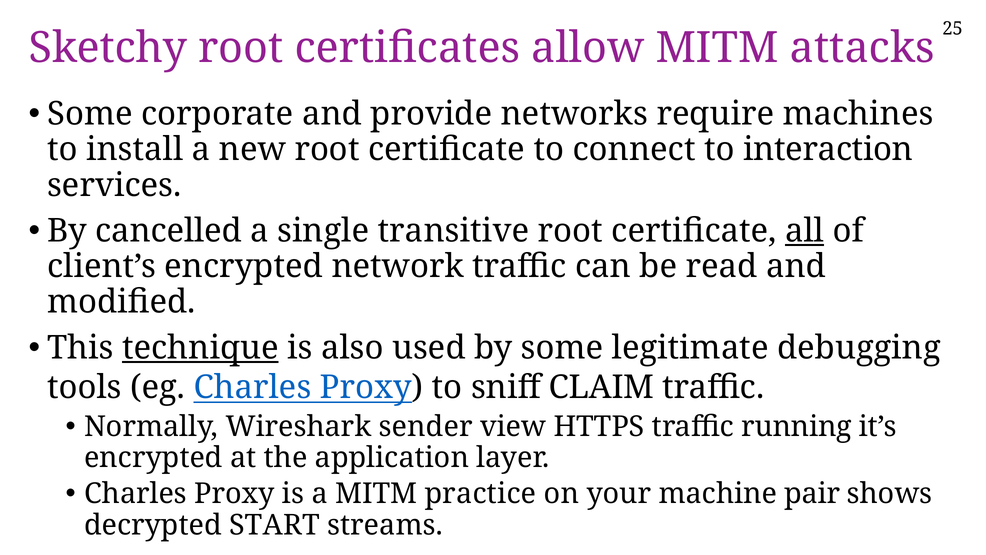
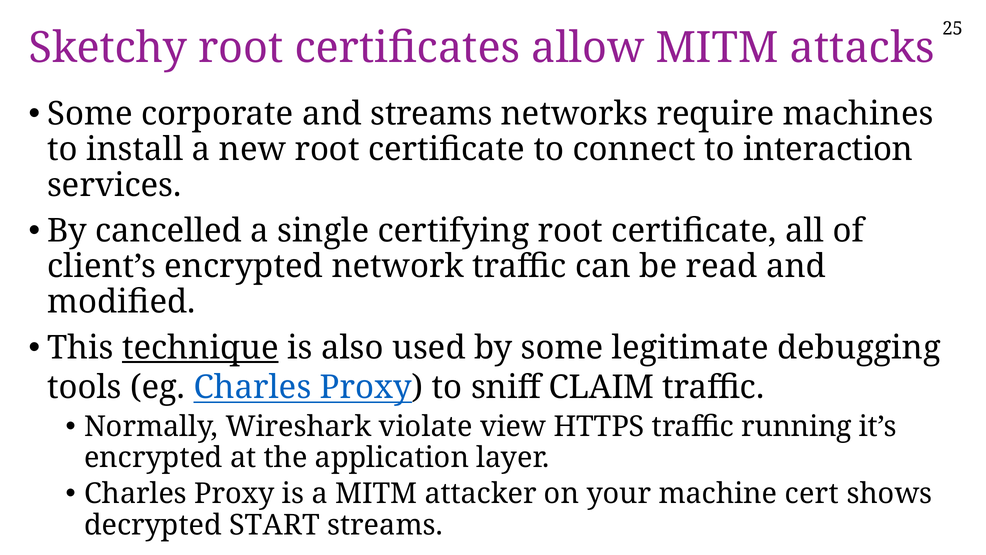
and provide: provide -> streams (431, 114)
transitive: transitive -> certifying (454, 231)
all underline: present -> none (805, 231)
sender: sender -> violate (426, 426)
practice: practice -> attacker (481, 494)
pair: pair -> cert (812, 494)
